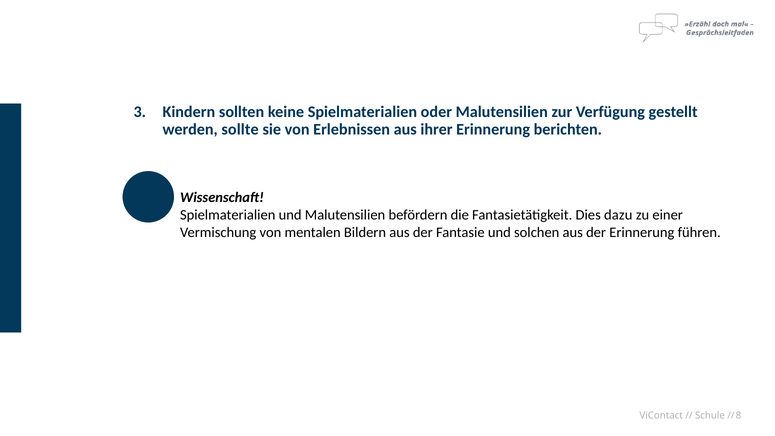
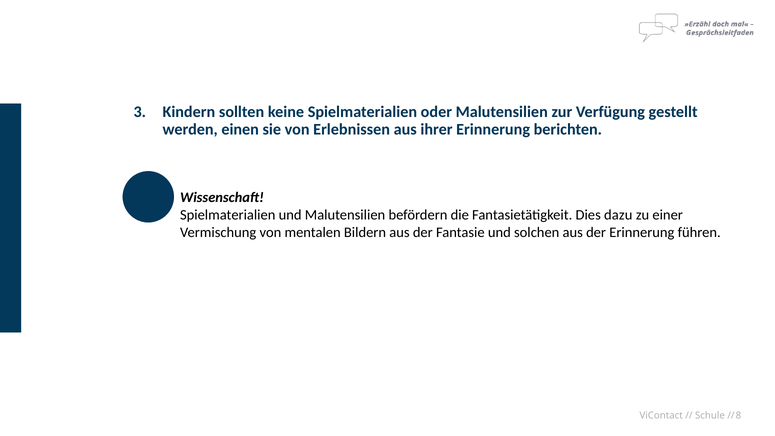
sollte: sollte -> einen (240, 130)
